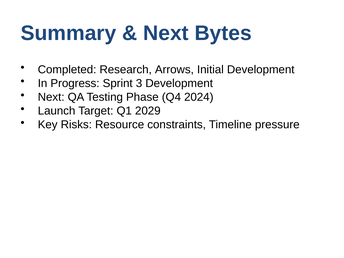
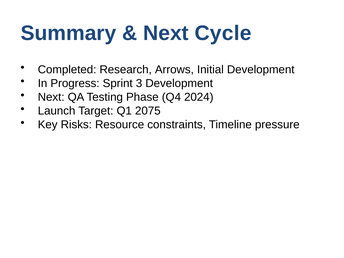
Bytes: Bytes -> Cycle (223, 33)
2029: 2029 -> 2075 (148, 111)
